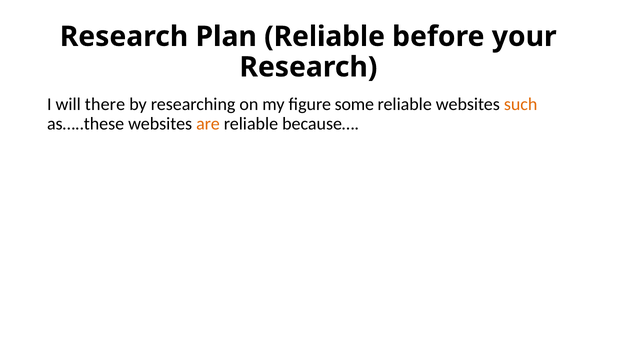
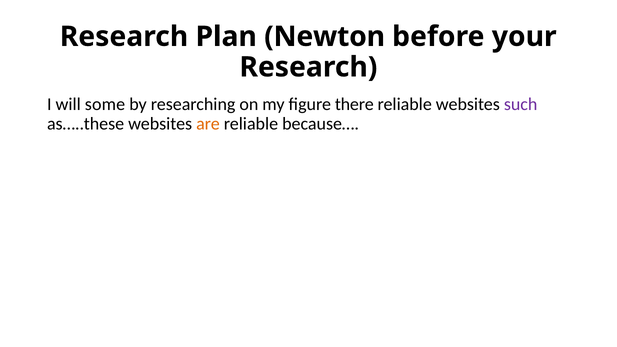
Plan Reliable: Reliable -> Newton (325, 37)
there: there -> some (105, 104)
some: some -> there (354, 104)
such colour: orange -> purple (521, 104)
